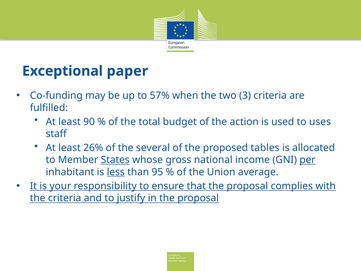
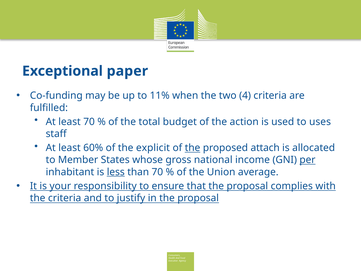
57%: 57% -> 11% (160, 96)
3: 3 -> 4 (245, 96)
least 90: 90 -> 70 (89, 122)
26%: 26% -> 60% (93, 148)
several: several -> explicit (153, 148)
the underline: none -> present (193, 148)
tables: tables -> attach (265, 148)
States underline: present -> none (115, 160)
than 95: 95 -> 70 (157, 172)
